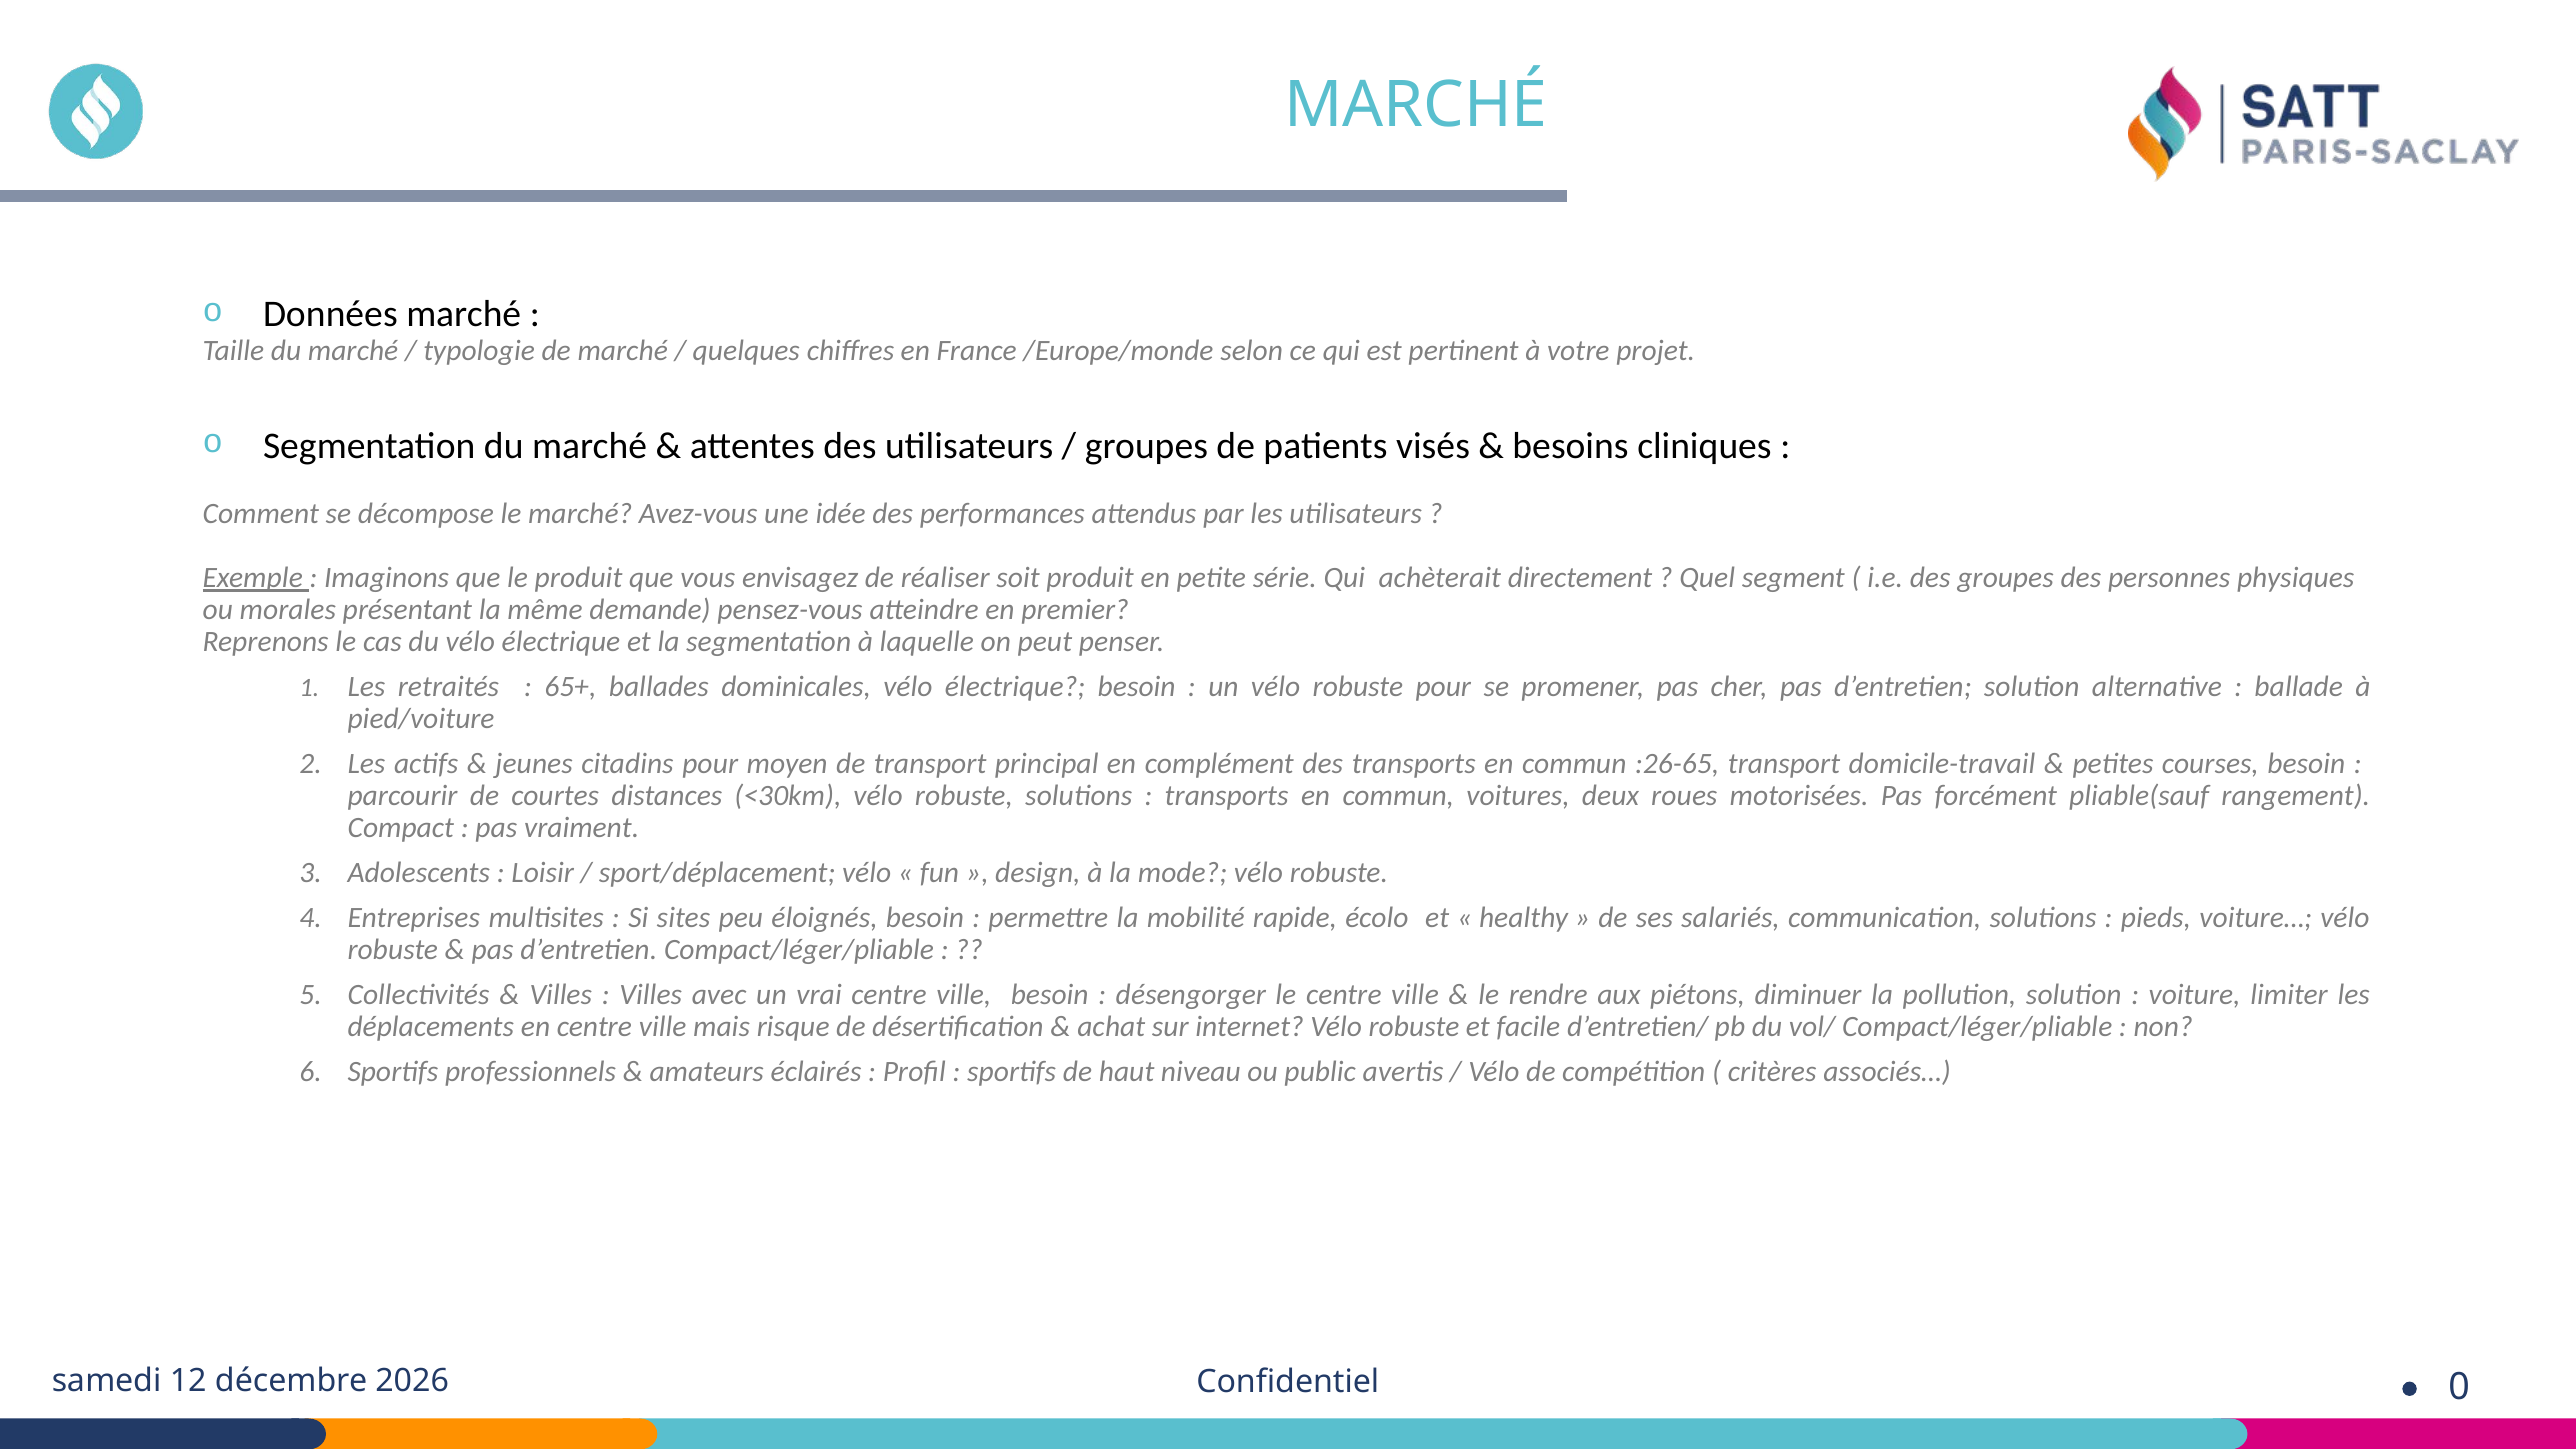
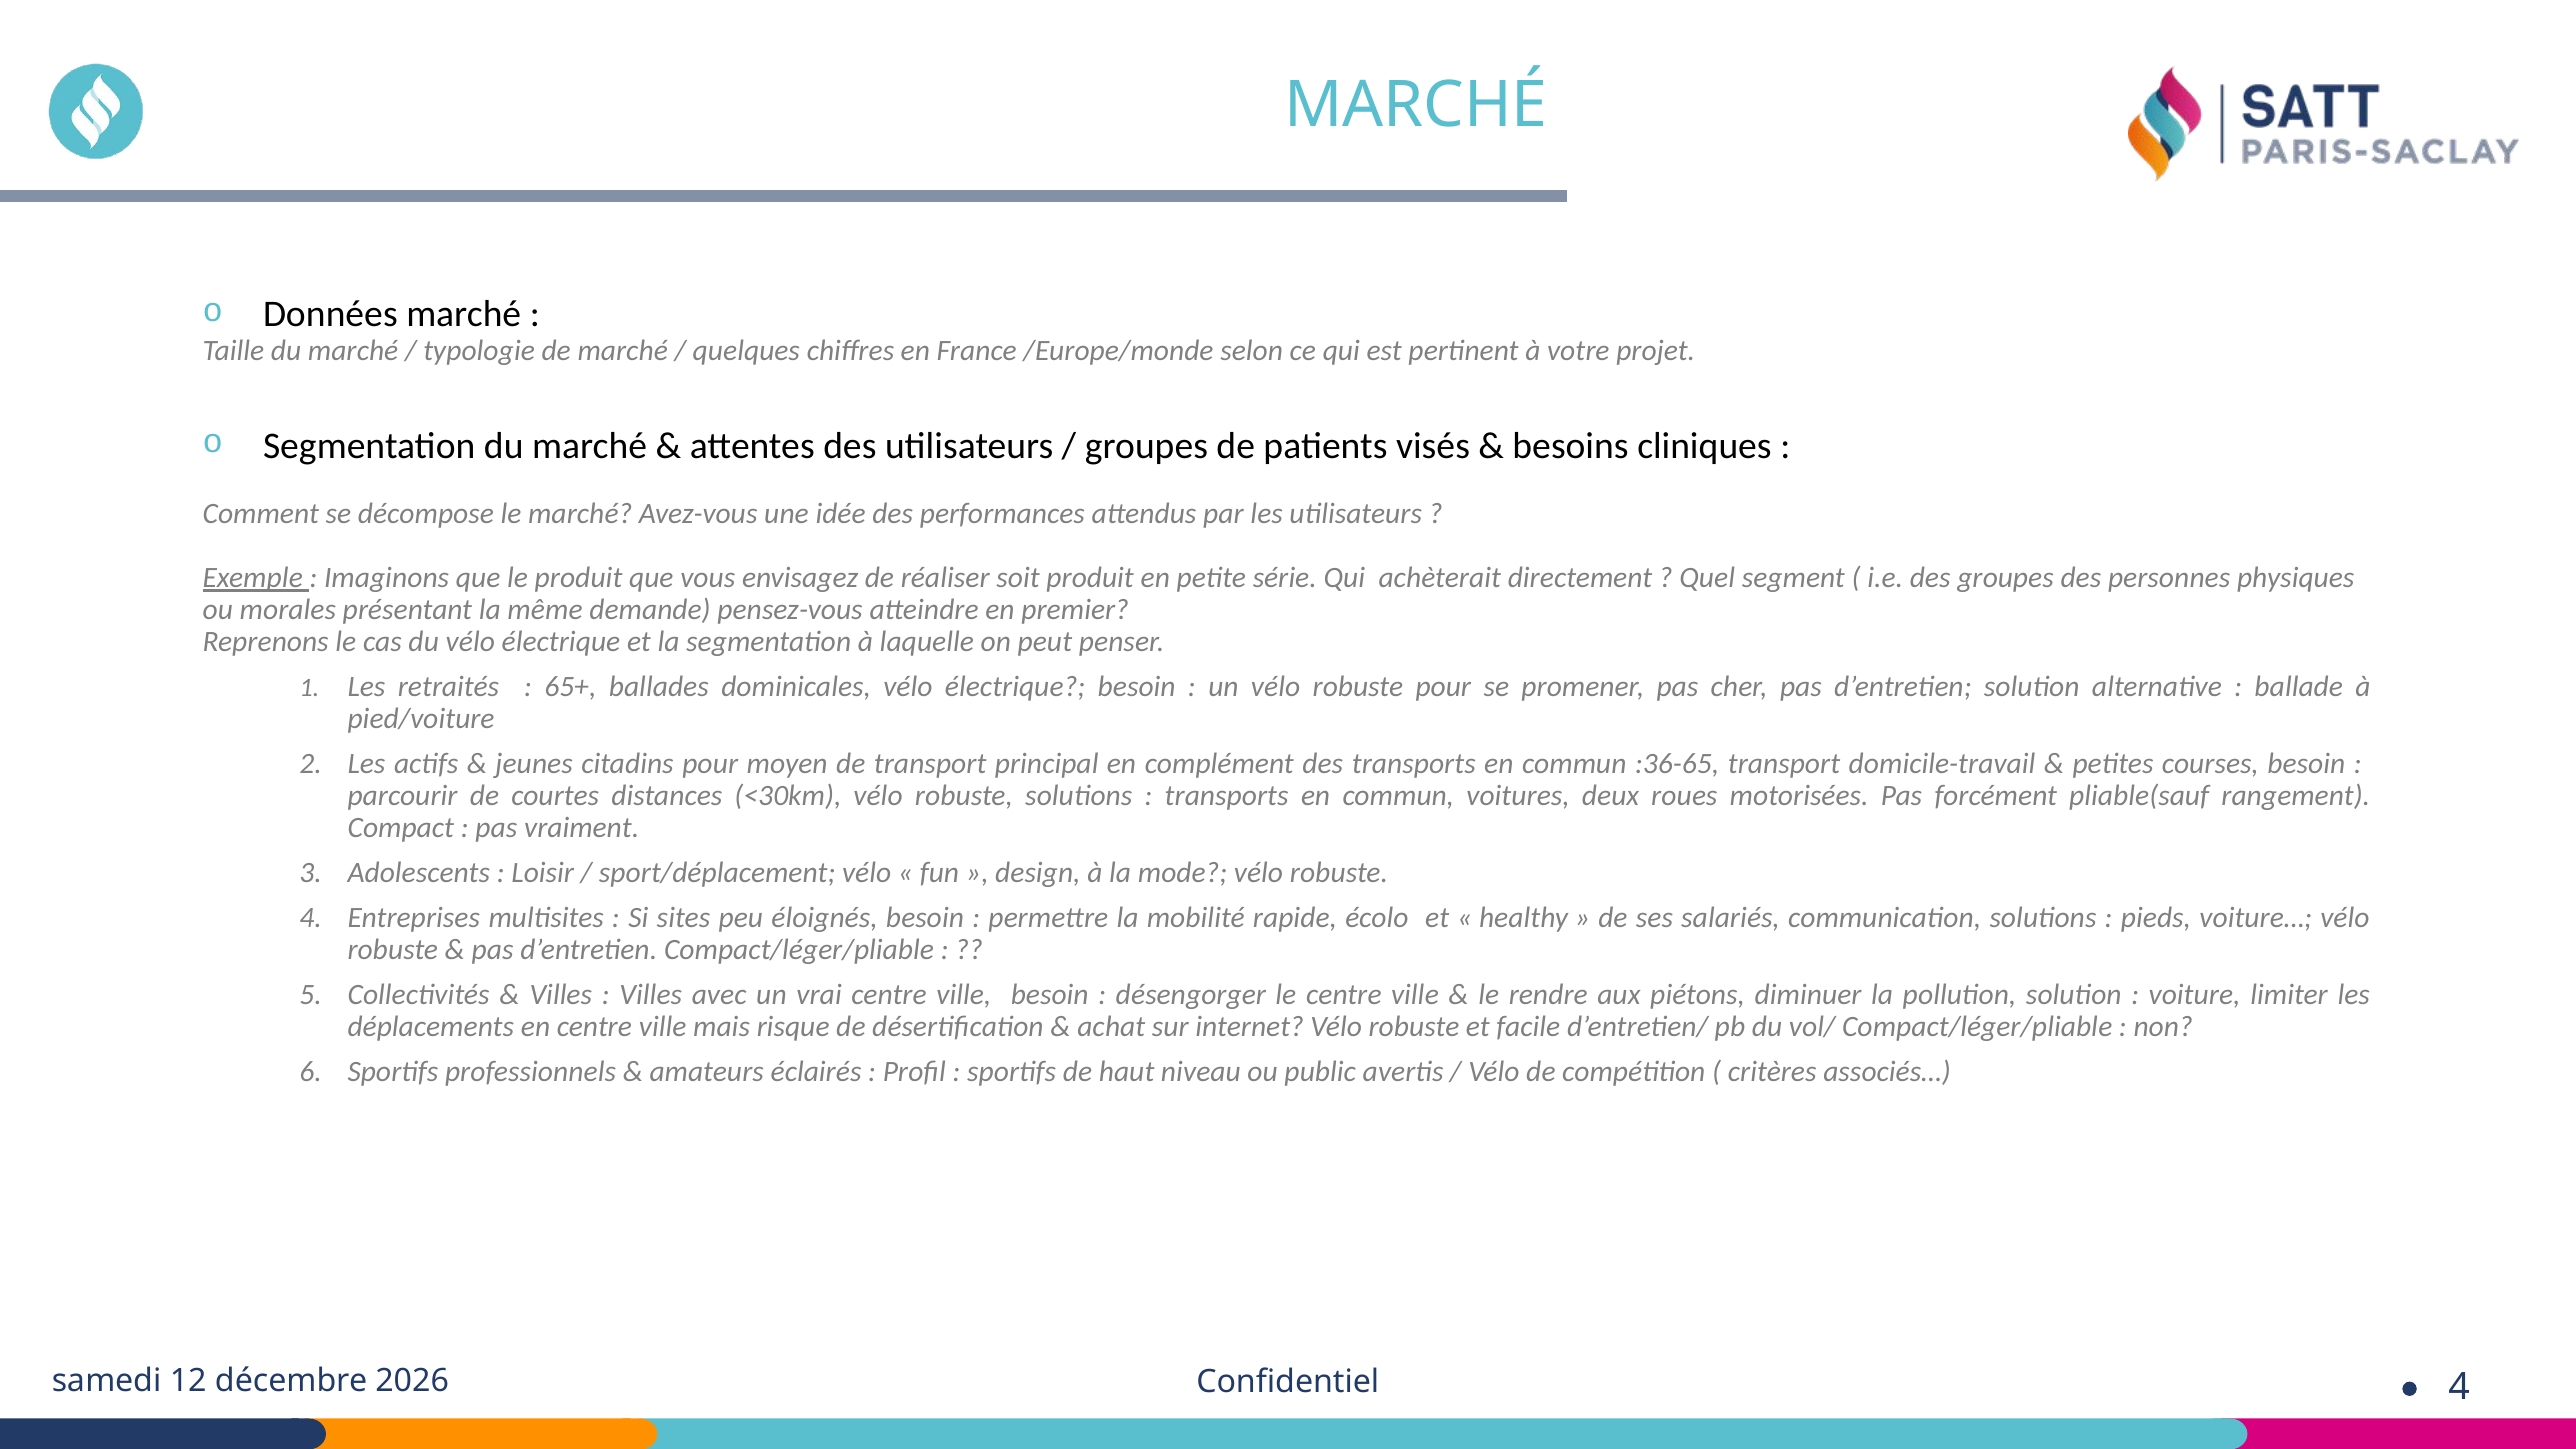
:26-65: :26-65 -> :36-65 (1677, 764)
0: 0 -> 4 (2459, 1387)
